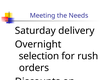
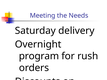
selection: selection -> program (39, 56)
